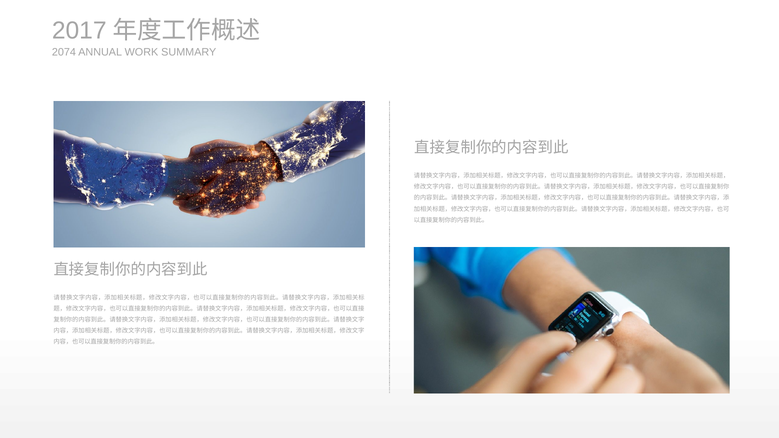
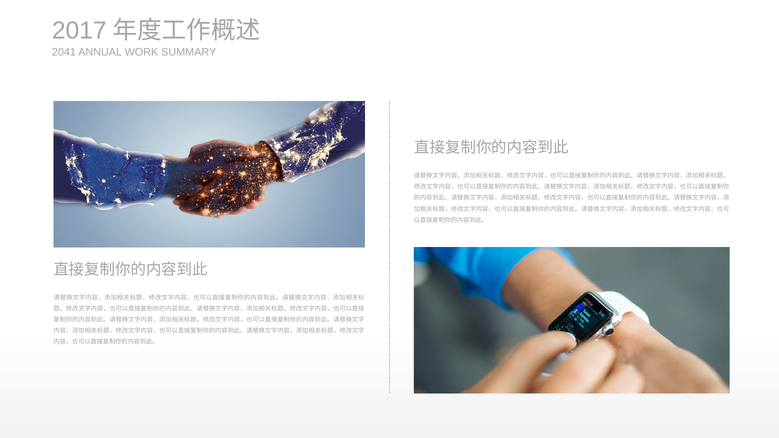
2074: 2074 -> 2041 (64, 52)
